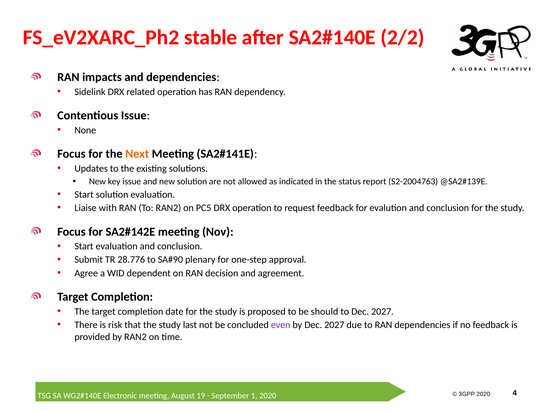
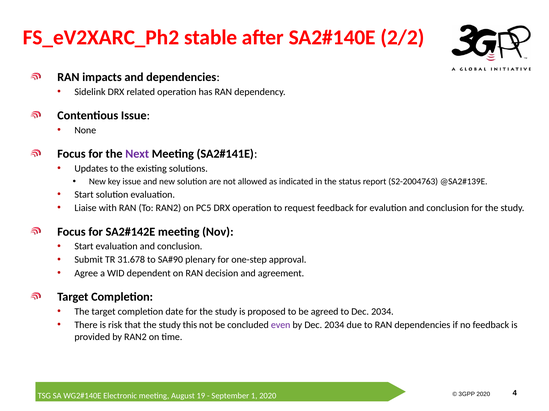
Next colour: orange -> purple (137, 154)
28.776: 28.776 -> 31.678 (131, 260)
should: should -> agreed (325, 312)
to Dec 2027: 2027 -> 2034 (382, 312)
last: last -> this (190, 326)
by Dec 2027: 2027 -> 2034 (334, 326)
